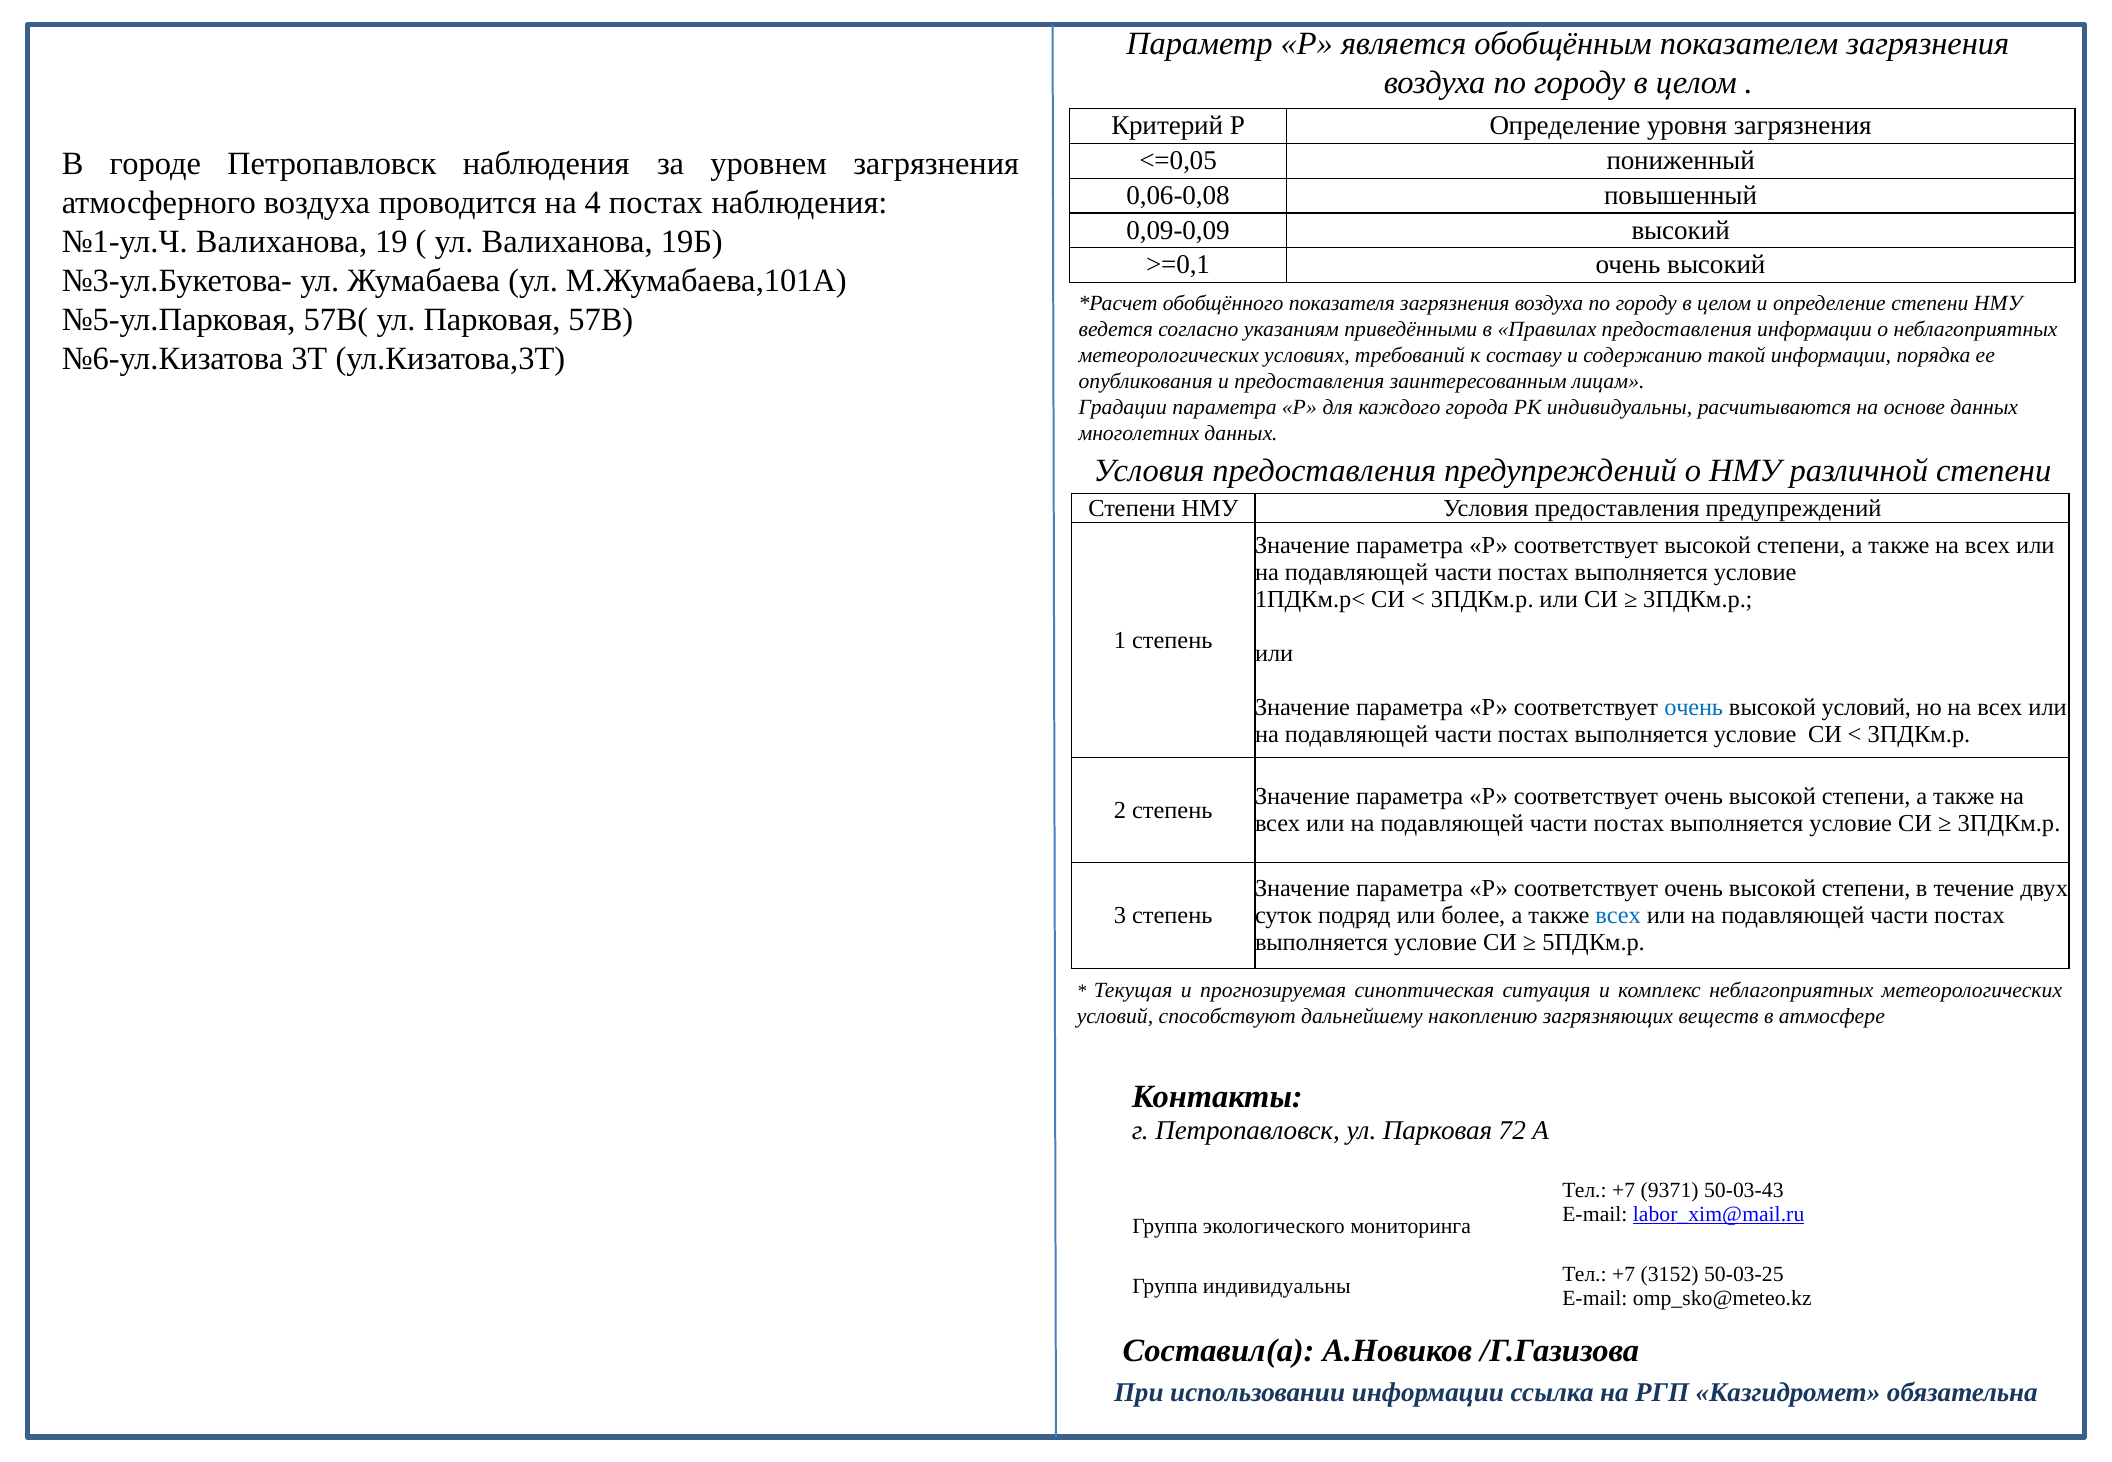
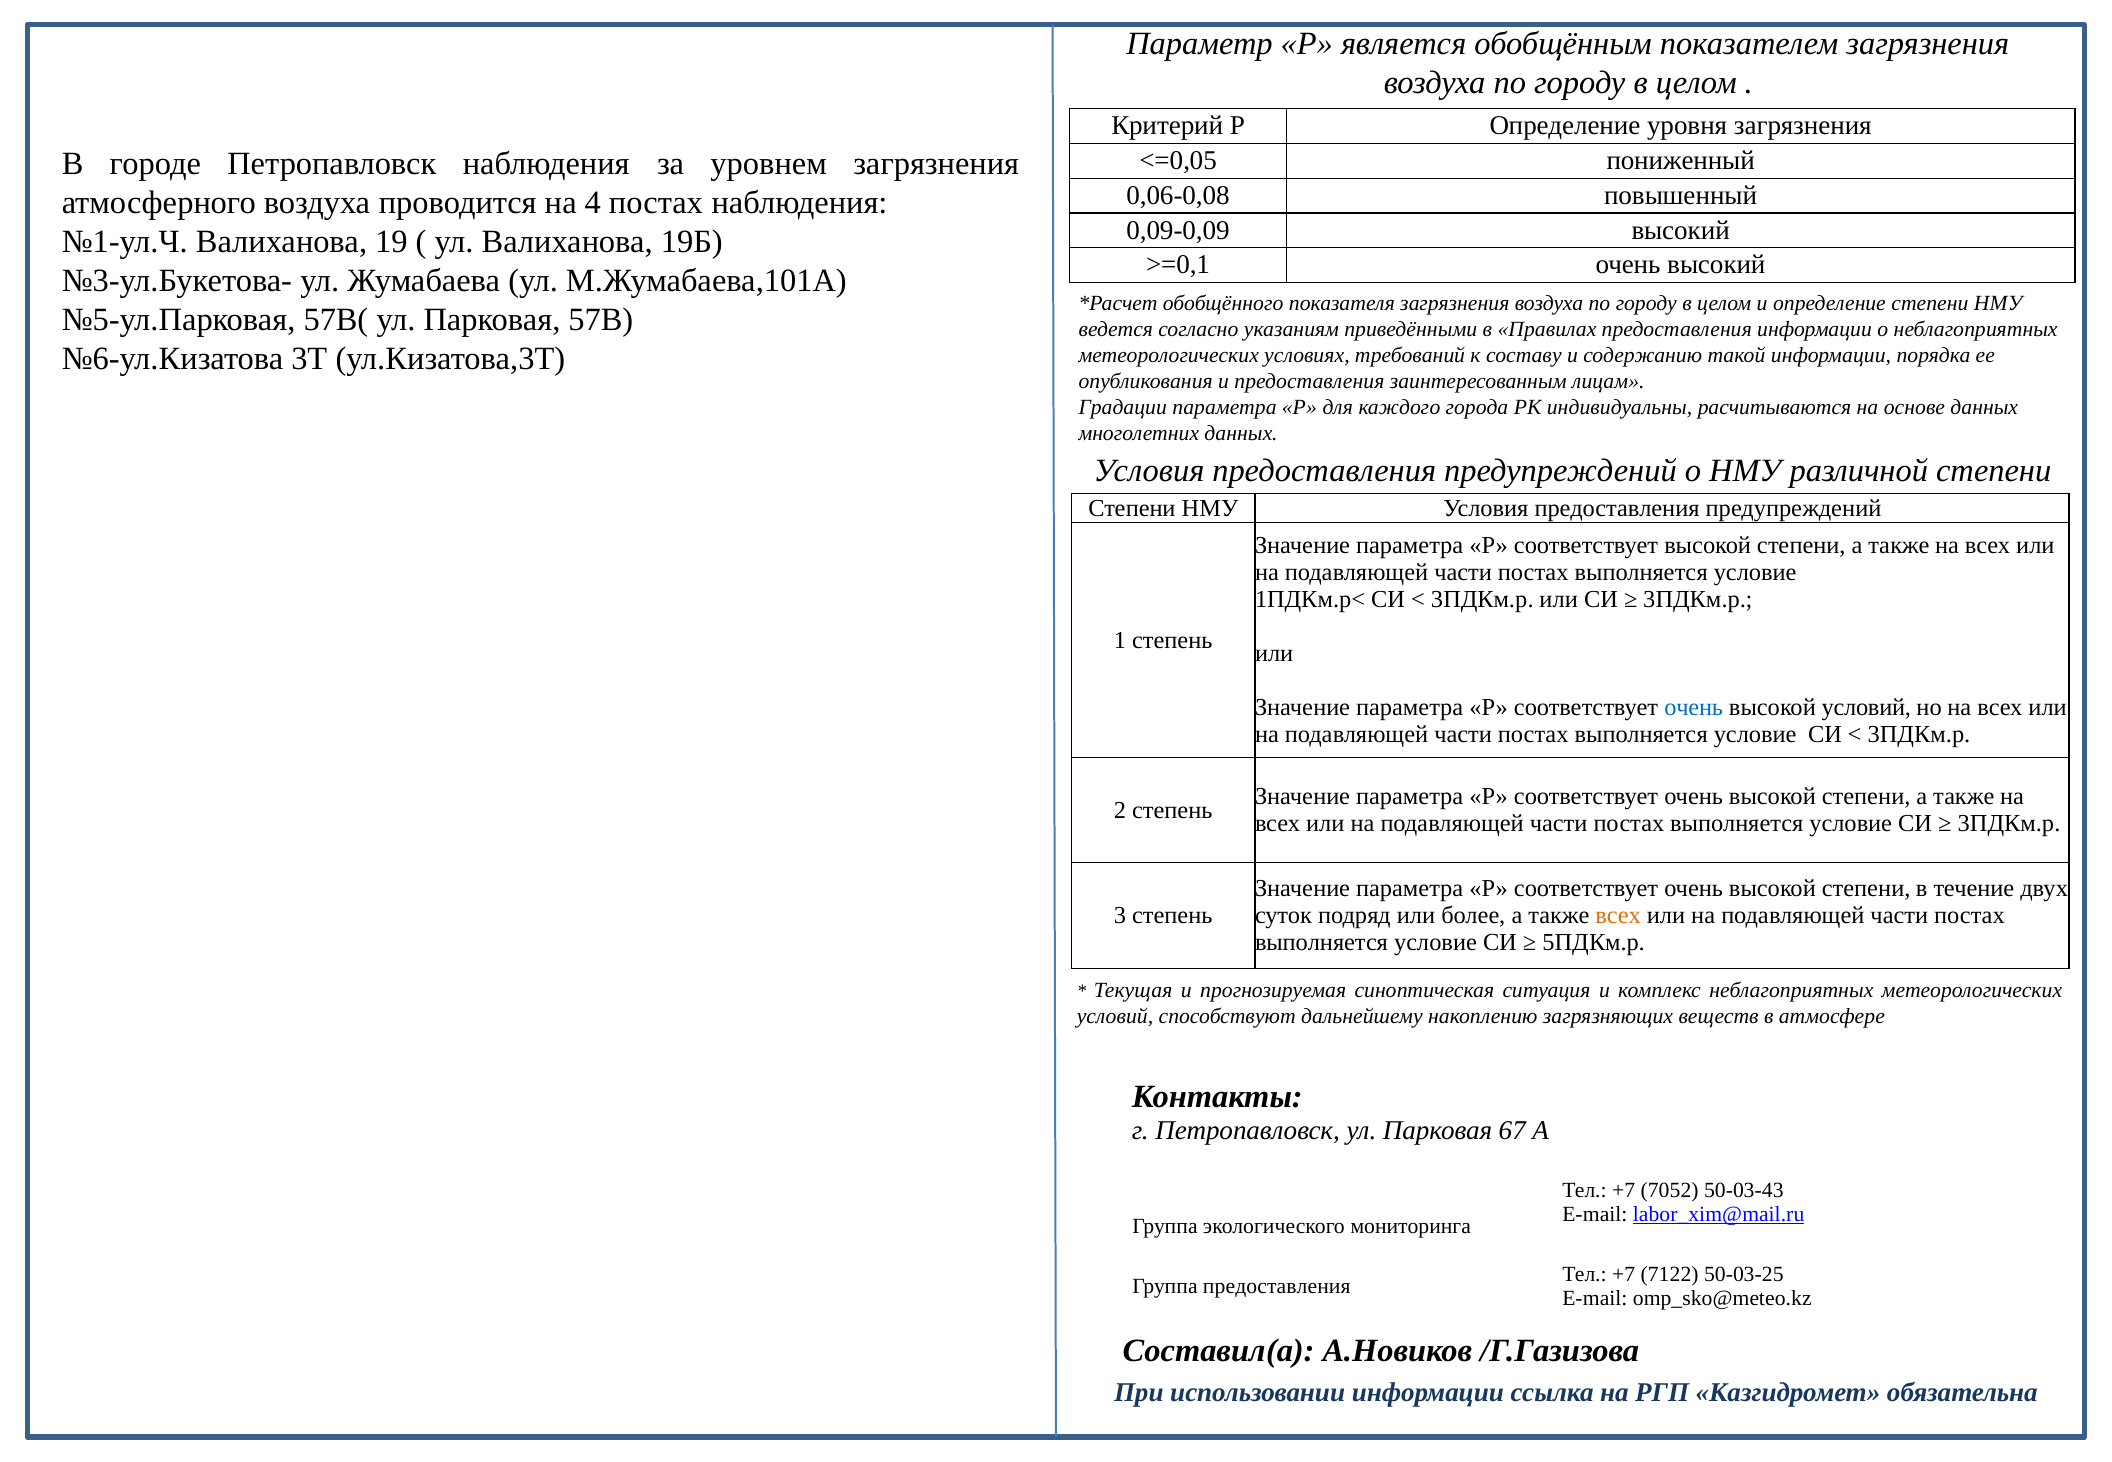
всех colour: blue -> orange (1618, 916)
72: 72 -> 67 (1512, 1130)
9371: 9371 -> 7052 (1670, 1190)
3152: 3152 -> 7122 (1670, 1275)
Группа индивидуальны: индивидуальны -> предоставления (1277, 1287)
